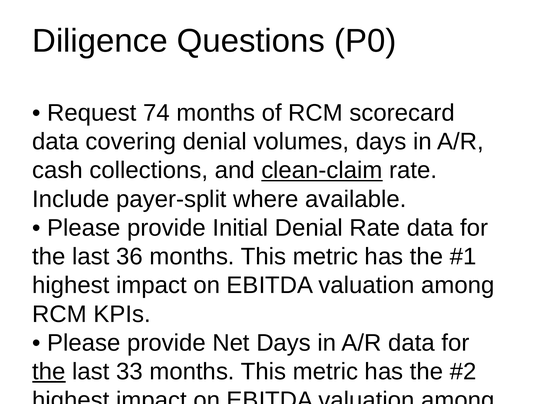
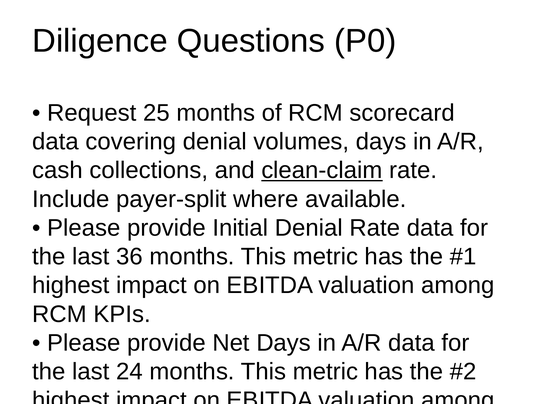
74: 74 -> 25 (156, 113)
the underline: present -> none (49, 372)
33: 33 -> 24 (129, 372)
